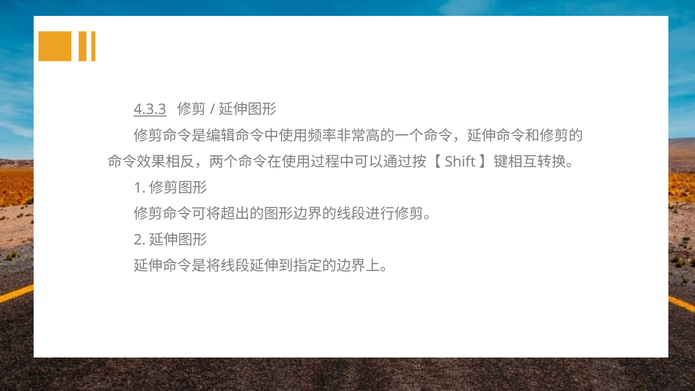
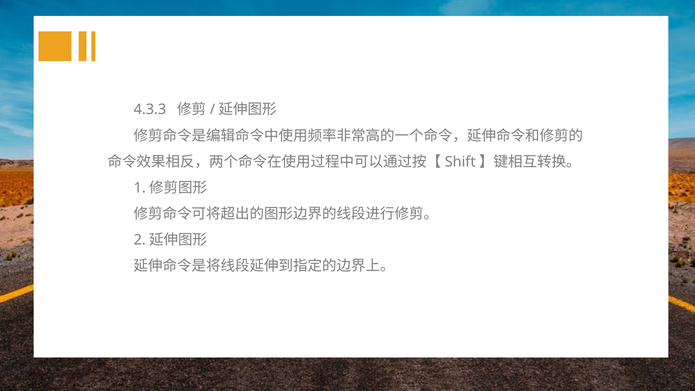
4.3.3 underline: present -> none (150, 110)
